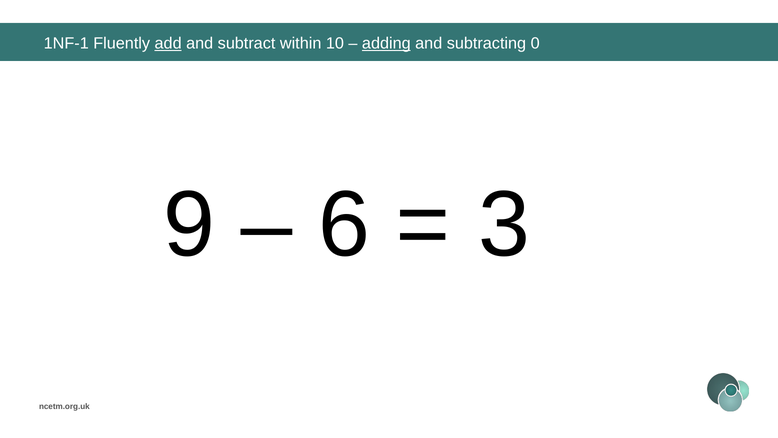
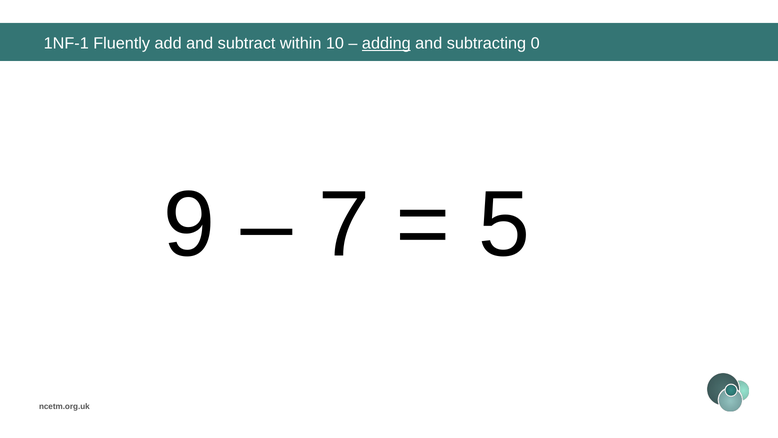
add underline: present -> none (168, 43)
6: 6 -> 7 (344, 225)
3: 3 -> 5 (504, 225)
